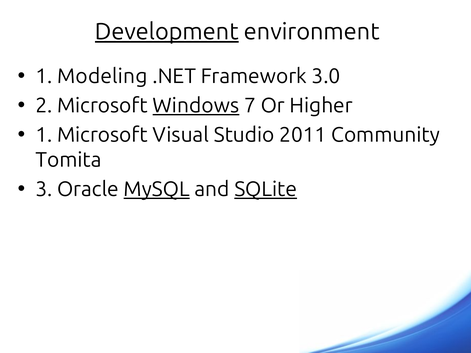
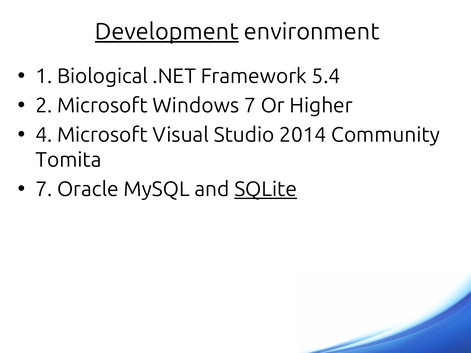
Modeling: Modeling -> Biological (102, 76)
3.0: 3.0 -> 5.4 (326, 76)
Windows underline: present -> none (196, 106)
1: 1 -> 4 (44, 135)
2011: 2011 -> 2014 (303, 135)
3: 3 -> 7 (44, 190)
MySQL underline: present -> none (157, 190)
